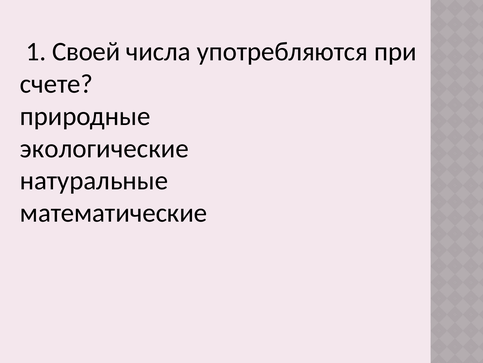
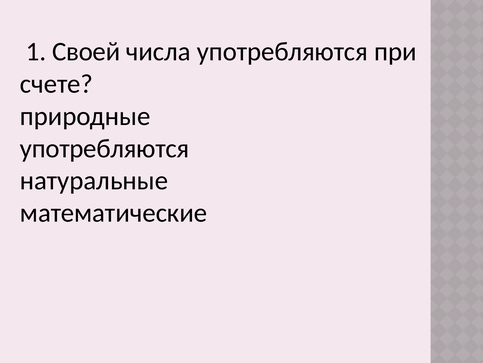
экологические: экологические -> употребляются (105, 148)
